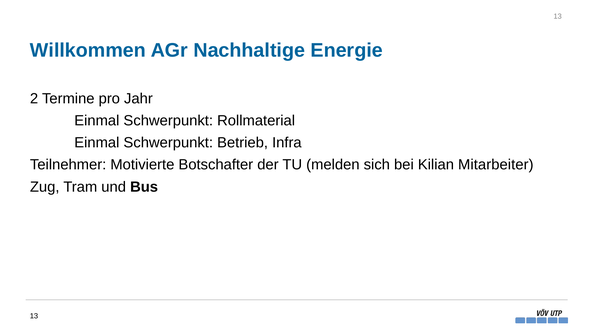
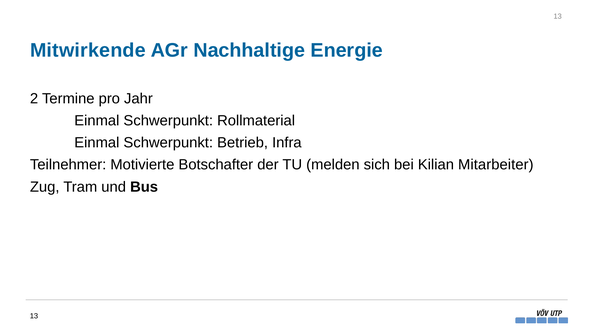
Willkommen: Willkommen -> Mitwirkende (88, 50)
